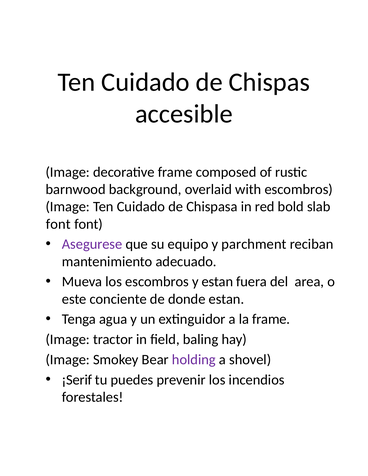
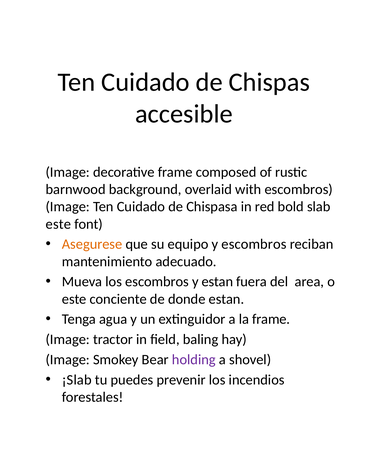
font: font -> este (58, 224)
Asegurese colour: purple -> orange (92, 244)
y parchment: parchment -> escombros (254, 244)
¡Serif: ¡Serif -> ¡Slab (77, 380)
